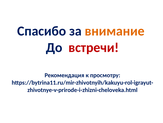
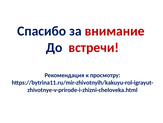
внимание colour: orange -> red (115, 31)
